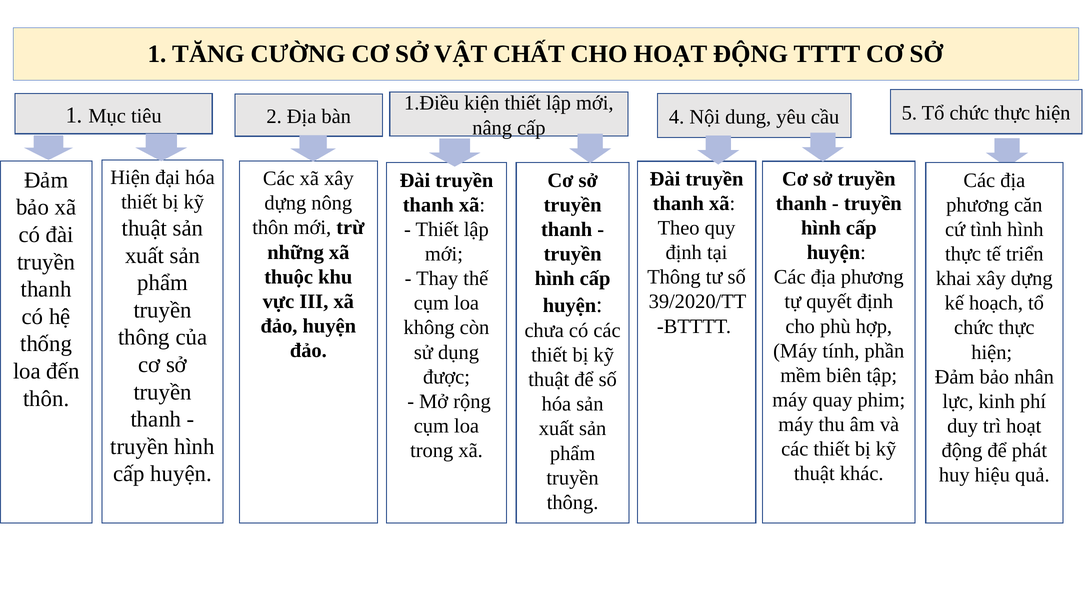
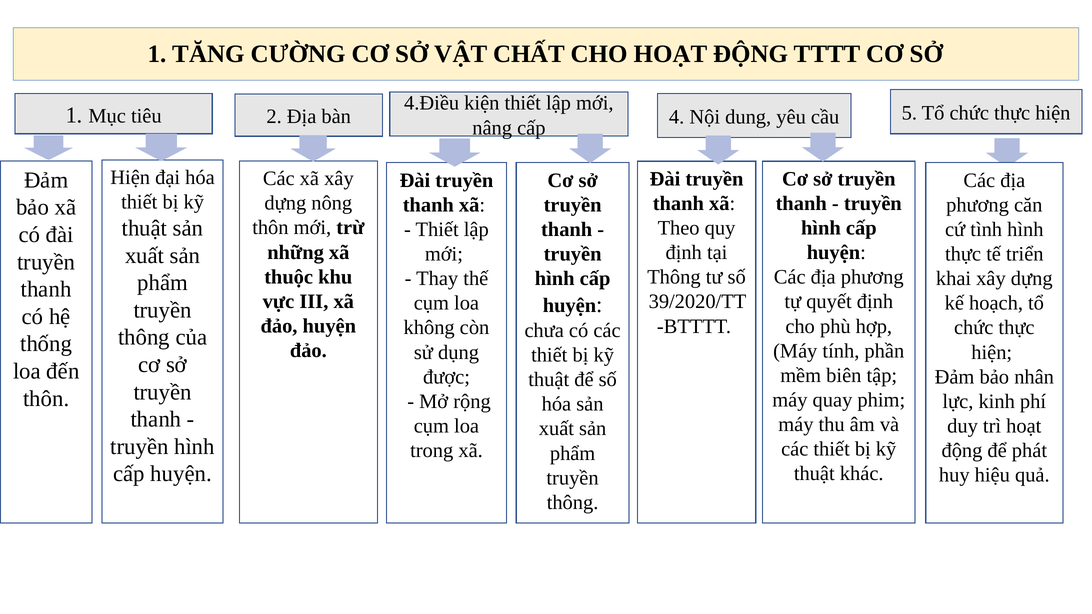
1.Điều: 1.Điều -> 4.Điều (432, 103)
